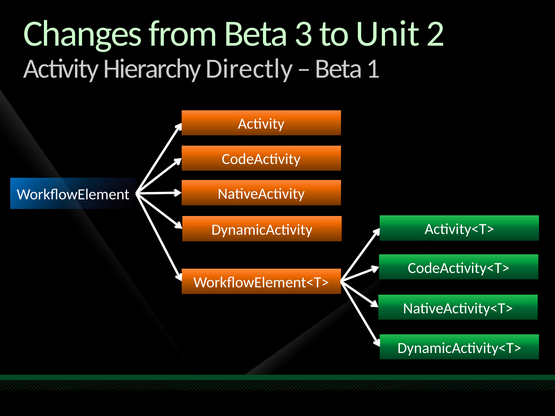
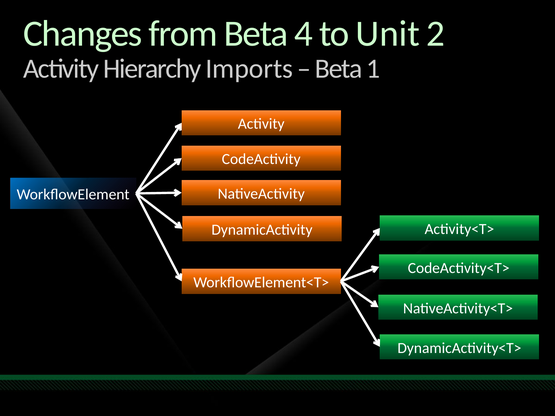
3: 3 -> 4 (304, 34)
Directly: Directly -> Imports (249, 69)
